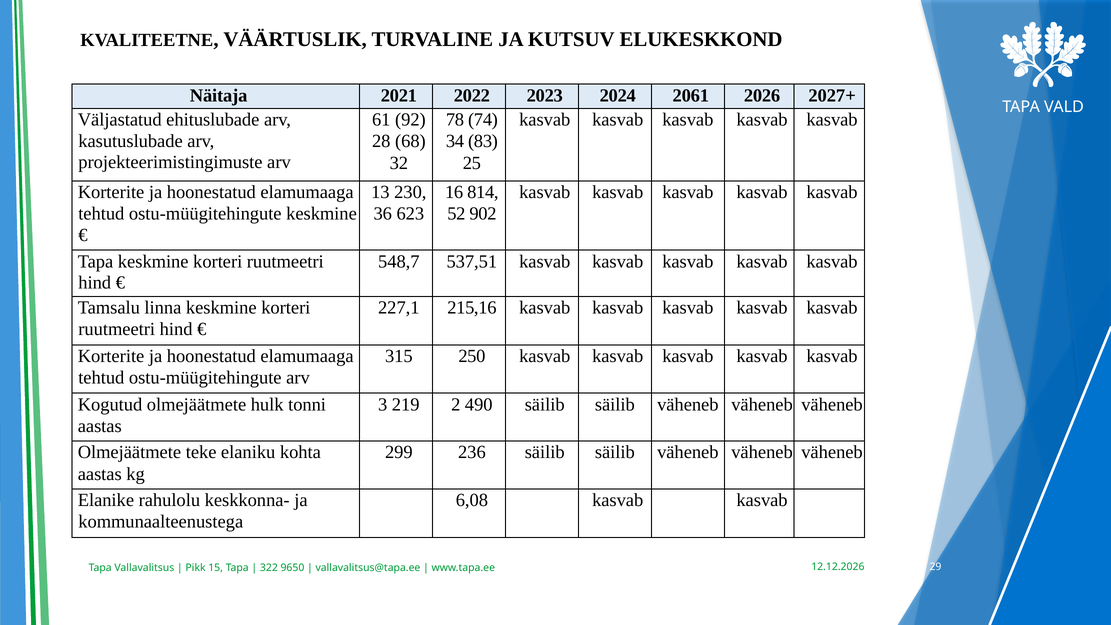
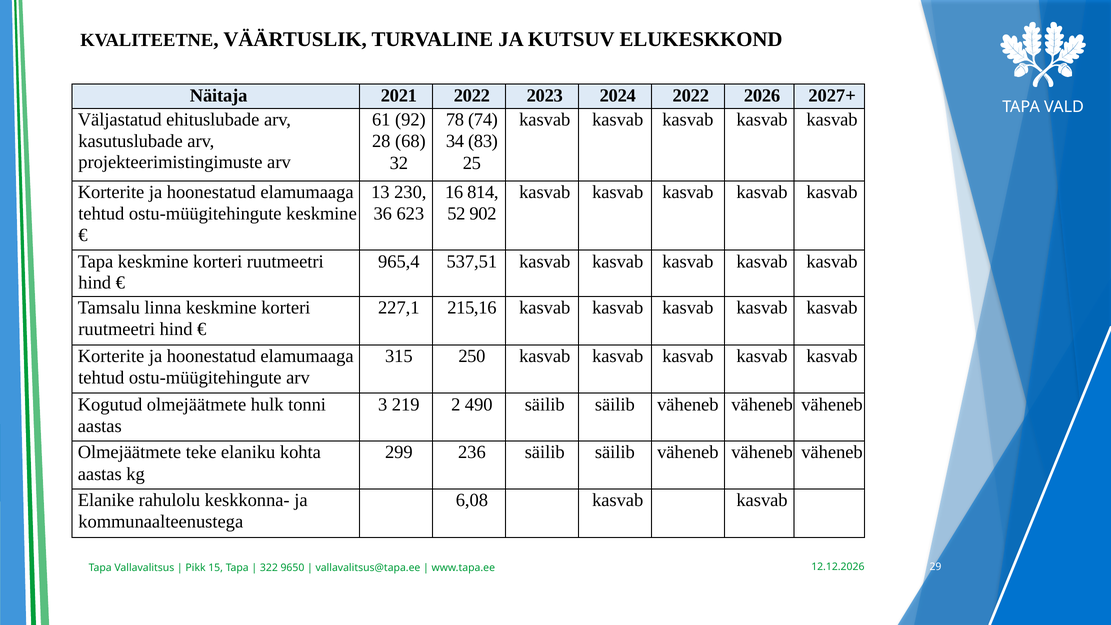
2024 2061: 2061 -> 2022 (691, 95)
548,7: 548,7 -> 965,4 (399, 261)
